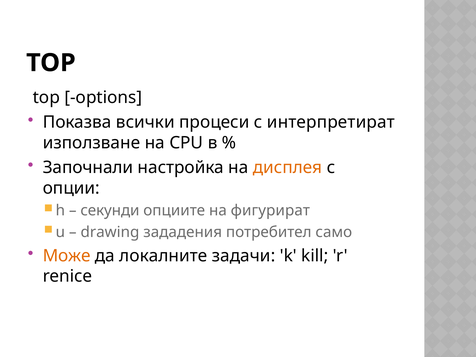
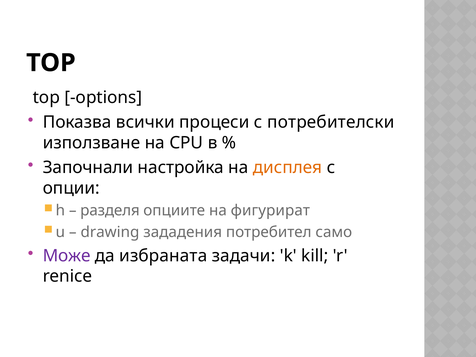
интерпретират: интерпретират -> потребителски (331, 122)
секунди: секунди -> разделя (110, 211)
Може colour: orange -> purple (67, 256)
локалните: локалните -> избраната (163, 256)
